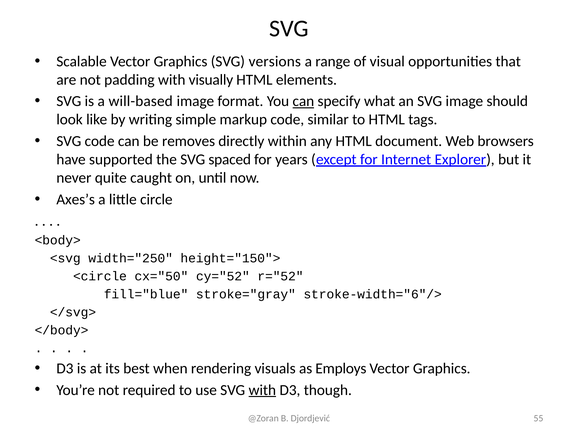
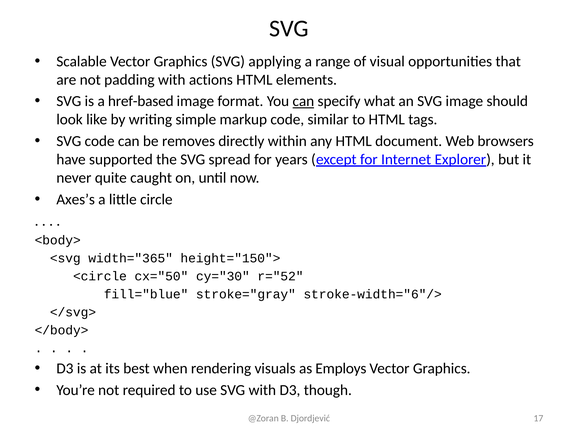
versions: versions -> applying (275, 61)
visually: visually -> actions (211, 80)
will-based: will-based -> href-based (141, 101)
spaced: spaced -> spread (230, 159)
width="250: width="250 -> width="365 (131, 258)
cy="52: cy="52 -> cy="30 (223, 276)
with underline: present -> none (262, 390)
55: 55 -> 17 (538, 418)
